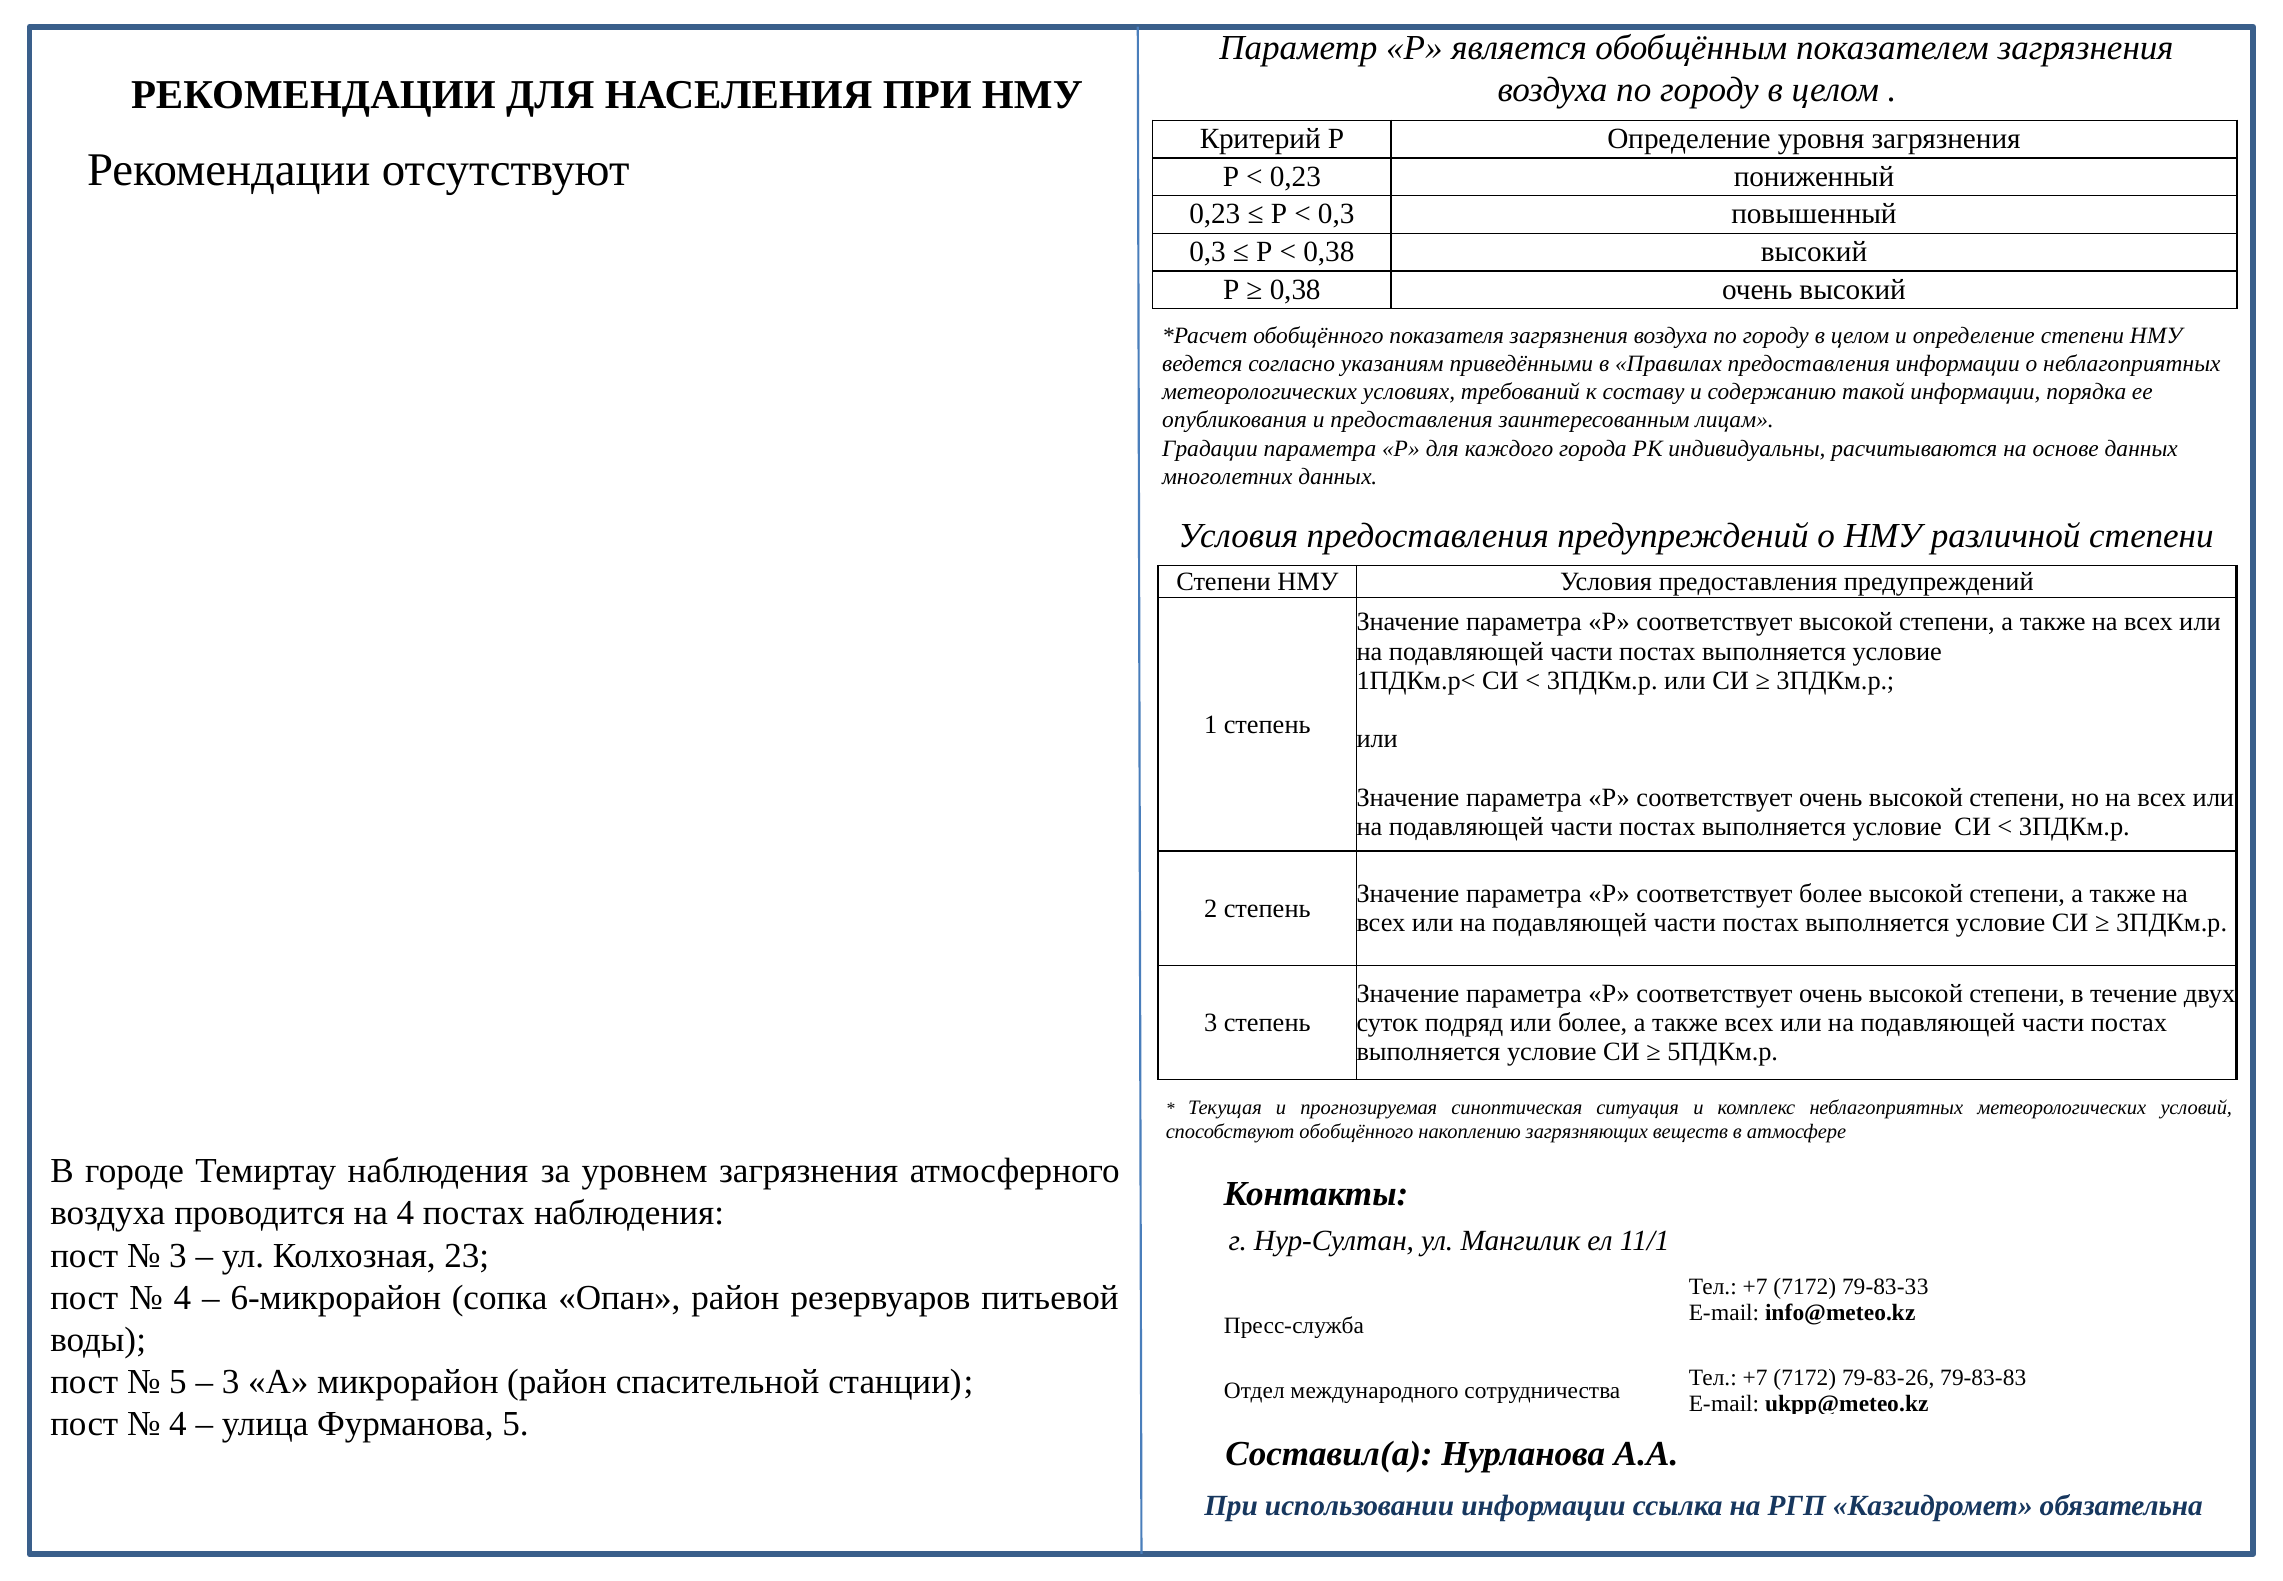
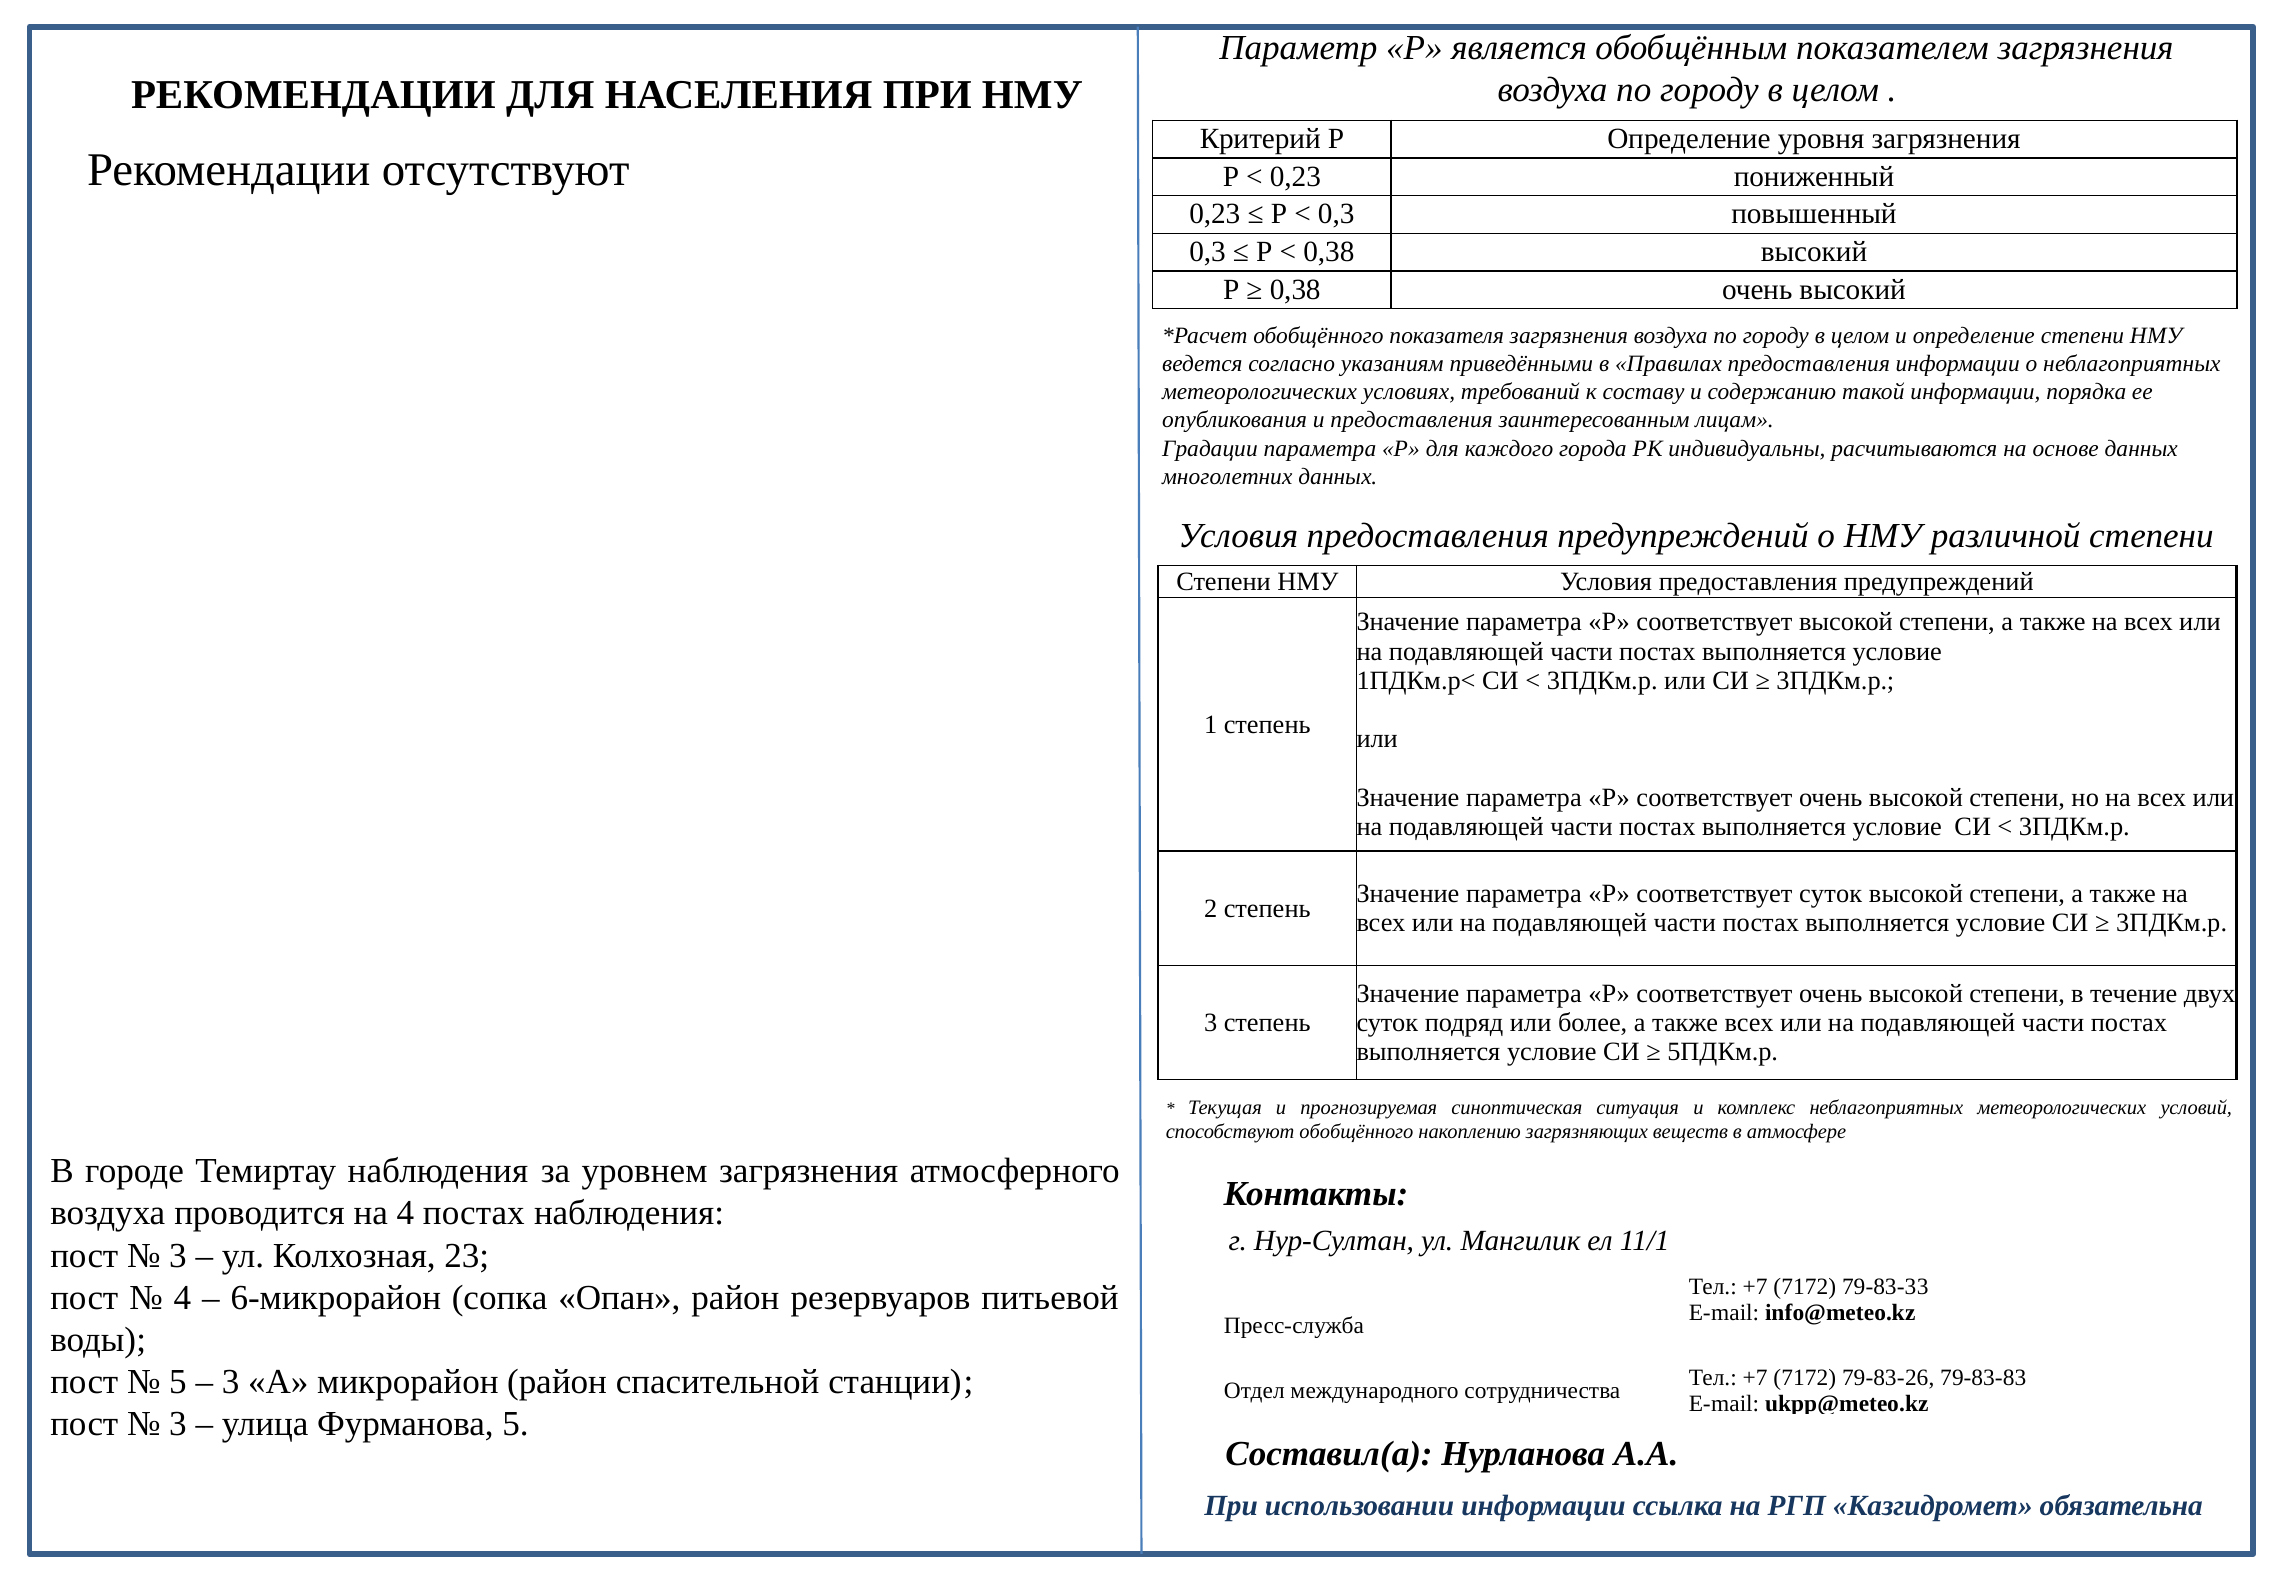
соответствует более: более -> суток (1831, 894)
4: 4 -> 3 (178, 1424)
